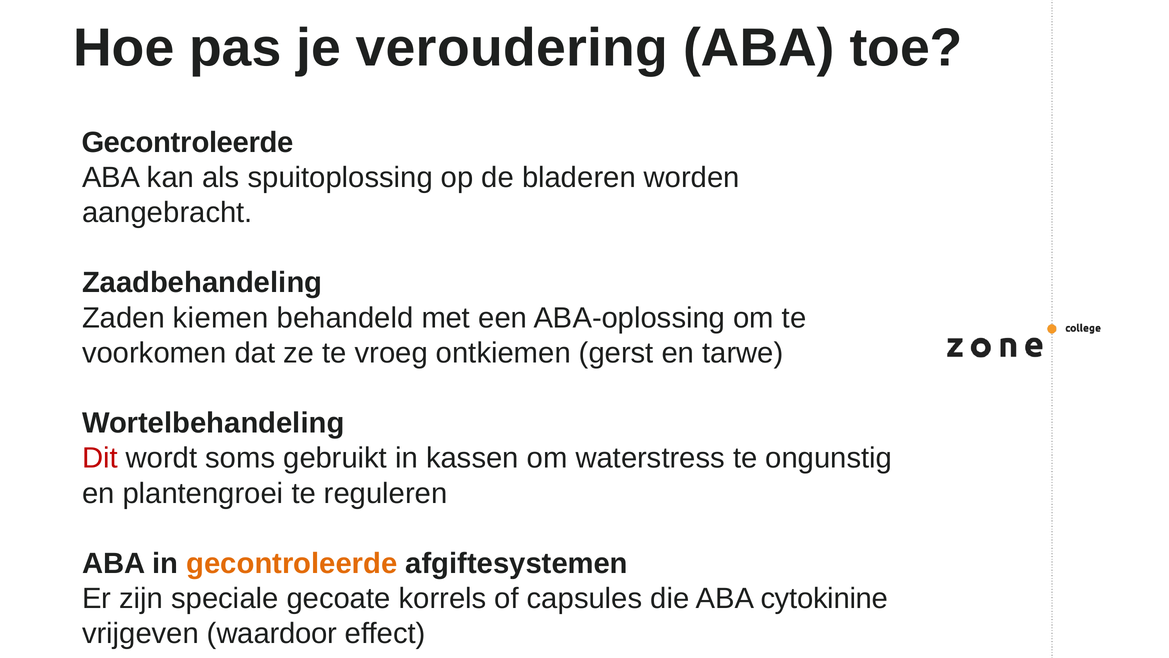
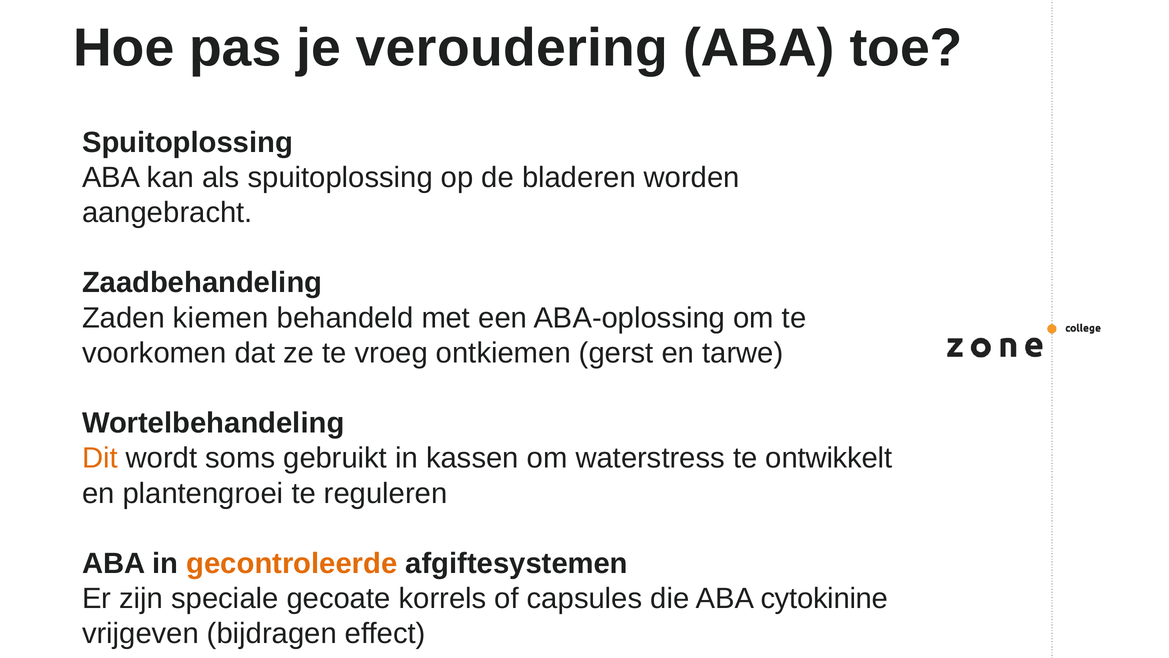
Gecontroleerde: Gecontroleerde -> Spuitoplossing (187, 142)
Dit colour: red -> orange (100, 458)
ongunstig: ongunstig -> ontwikkelt (829, 458)
waardoor: waardoor -> bijdragen (272, 633)
